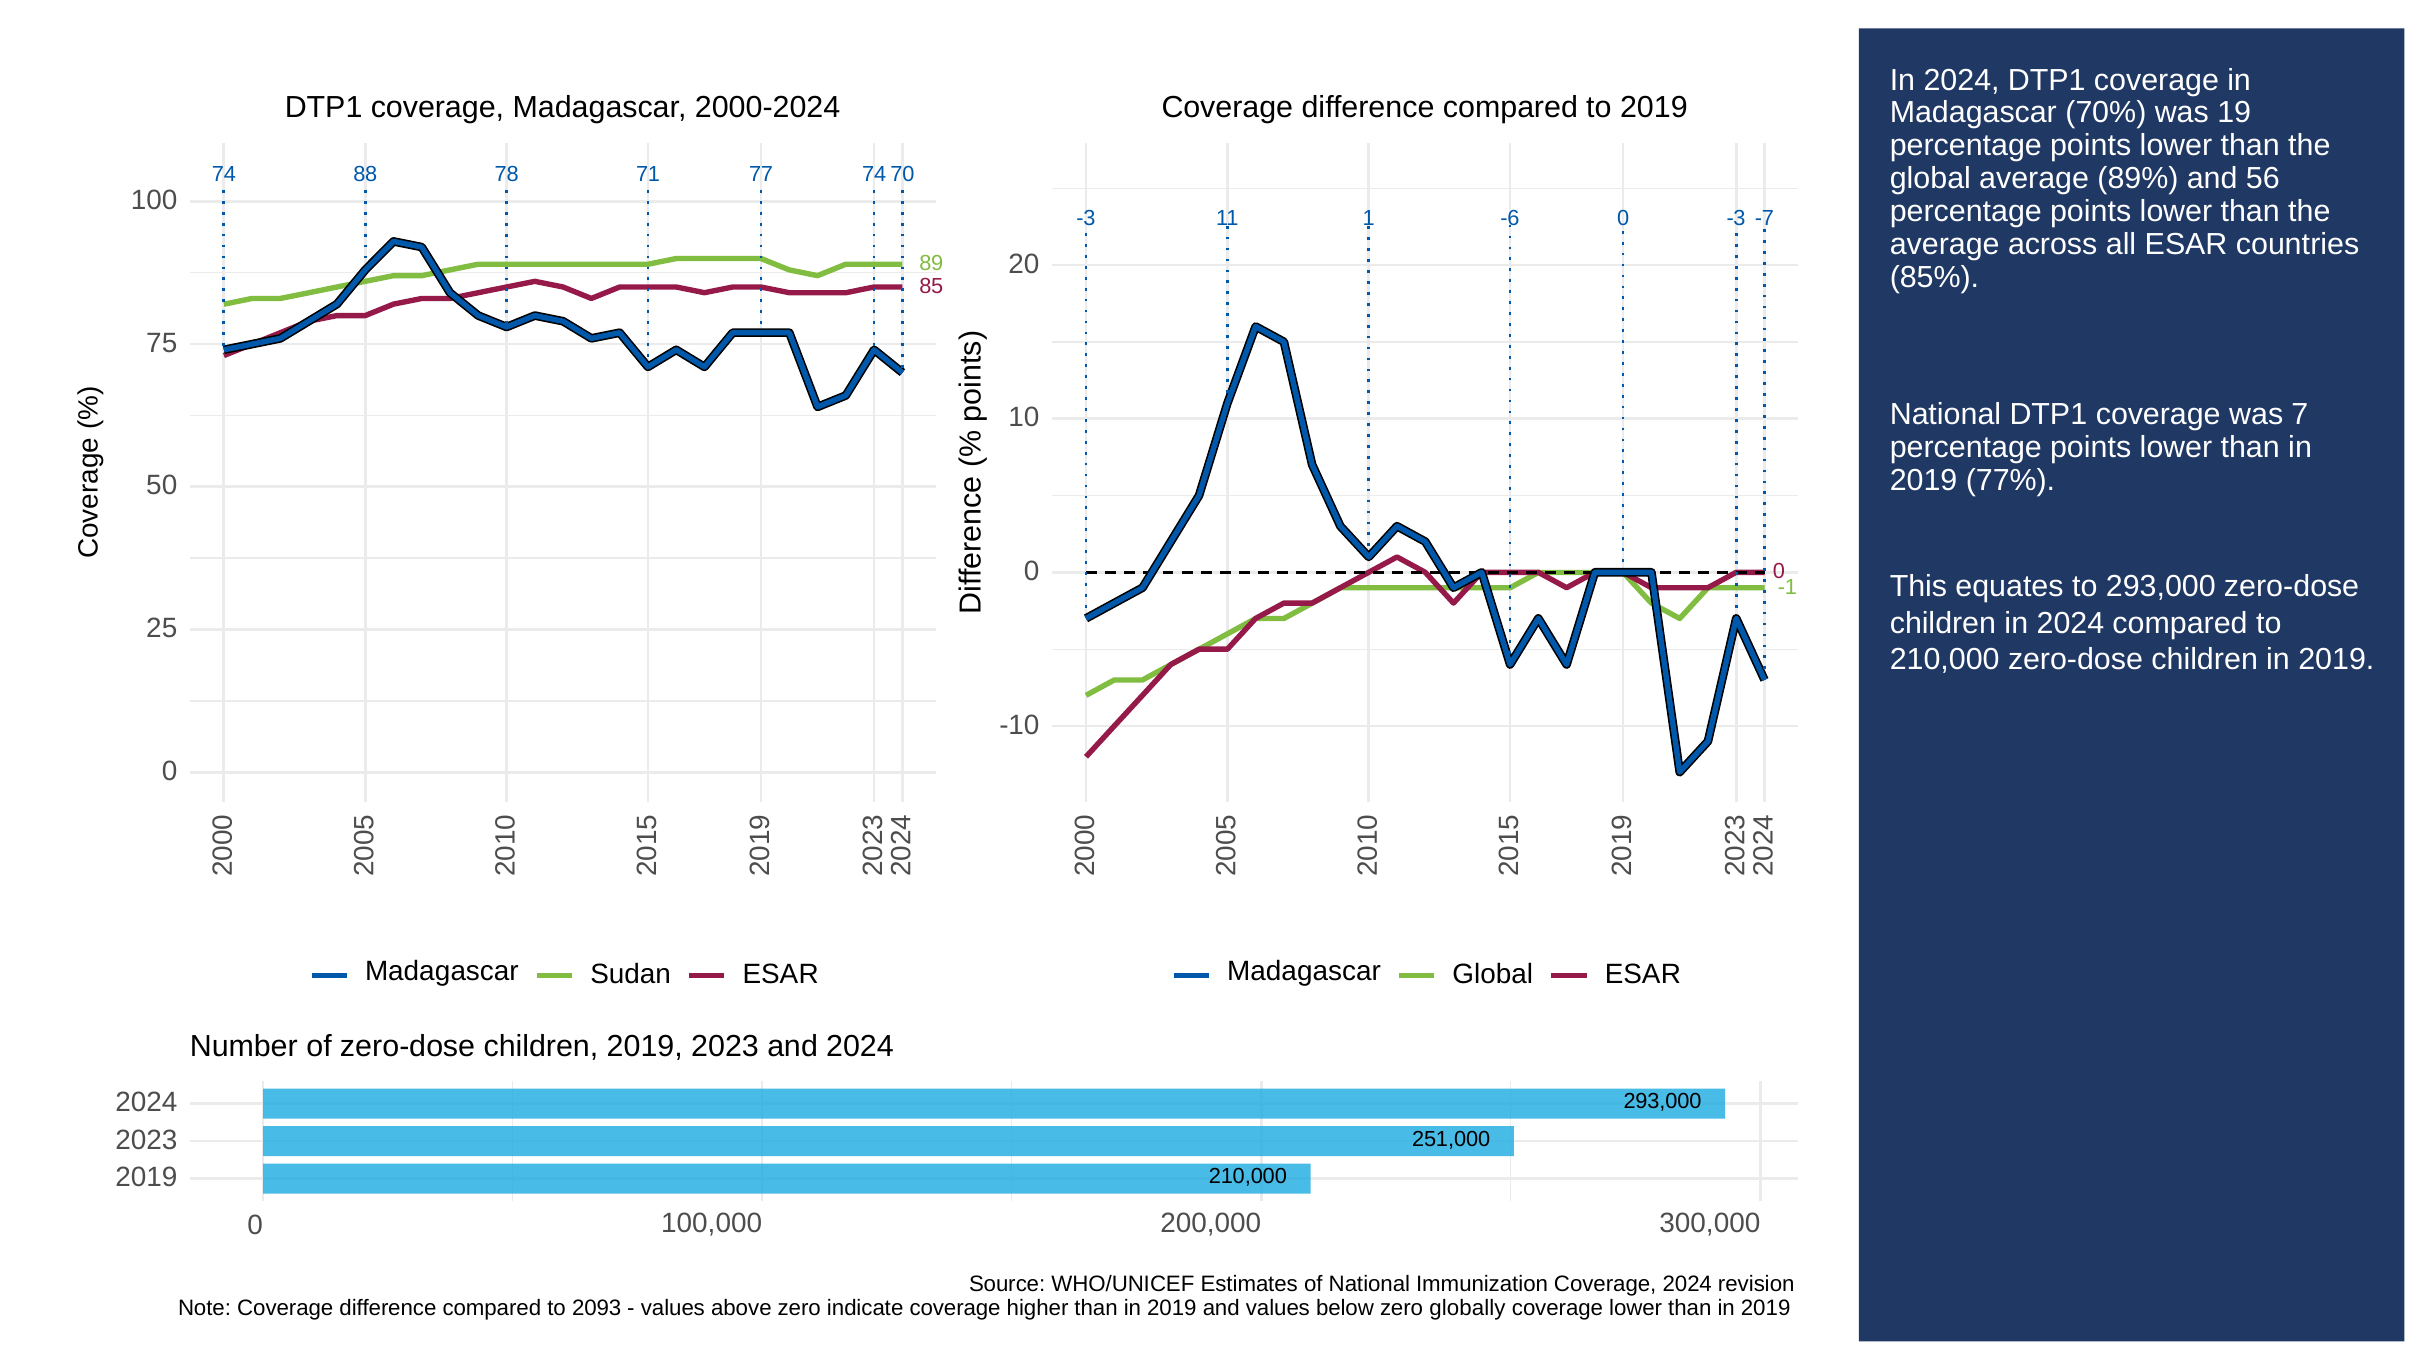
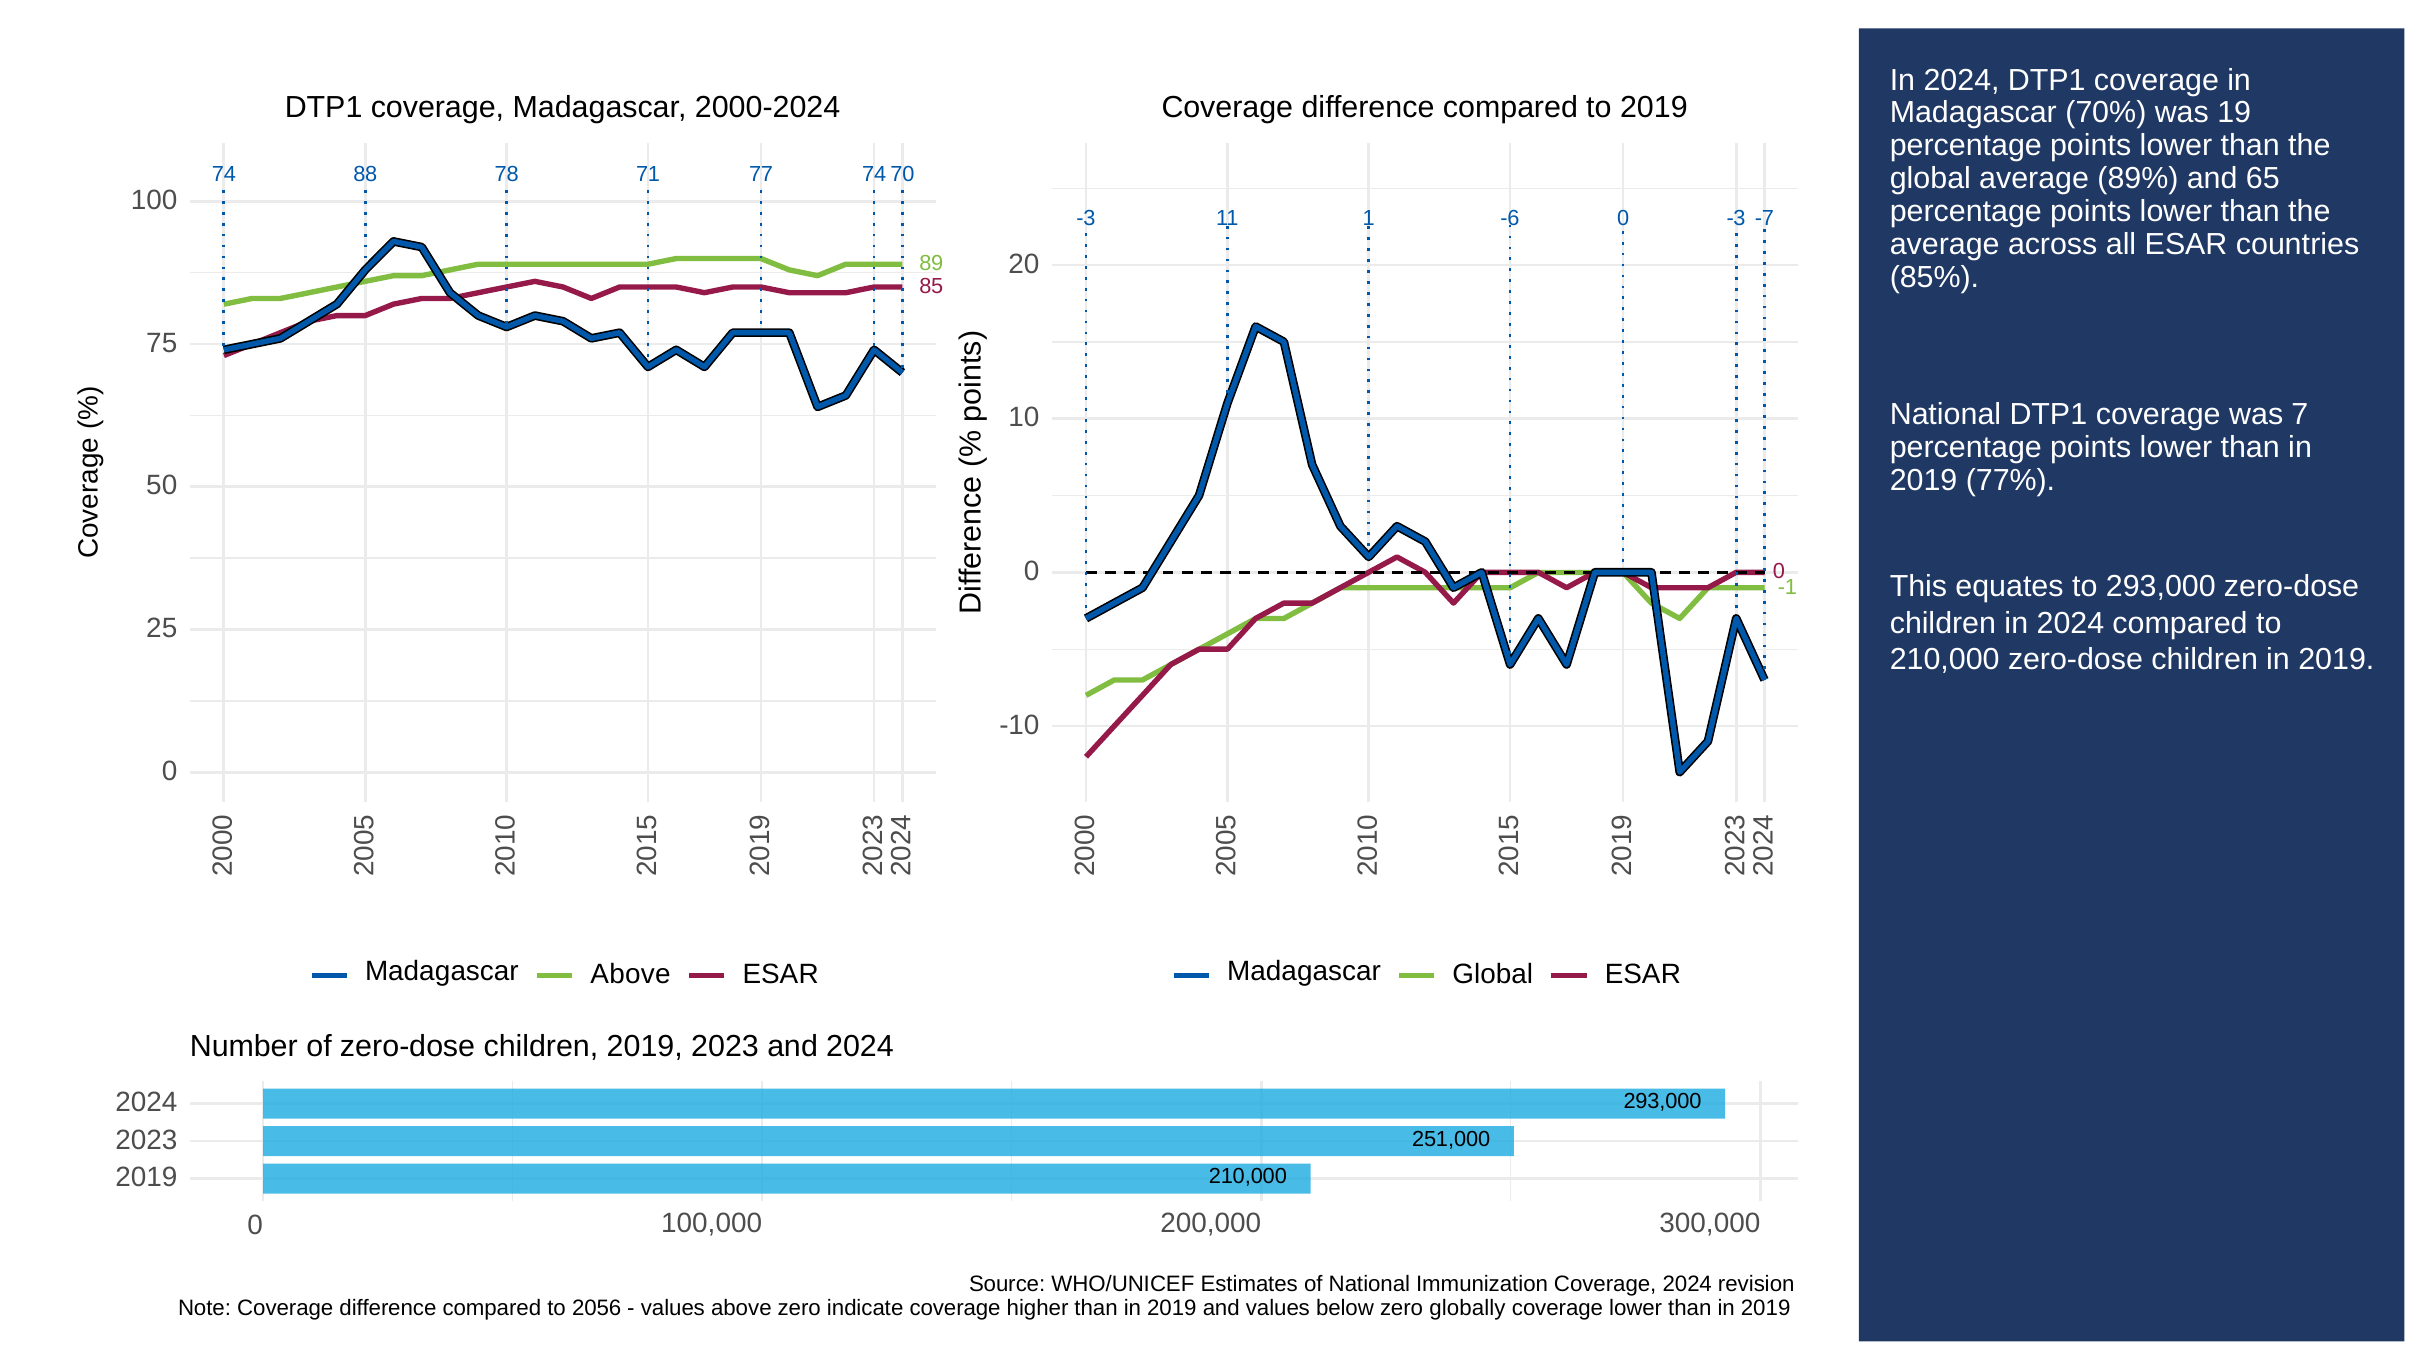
56: 56 -> 65 (2263, 179)
Madagascar Sudan: Sudan -> Above (630, 974)
2093: 2093 -> 2056 (597, 1308)
